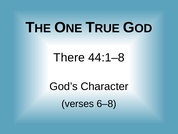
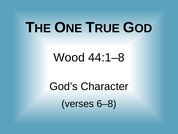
There: There -> Wood (69, 57)
